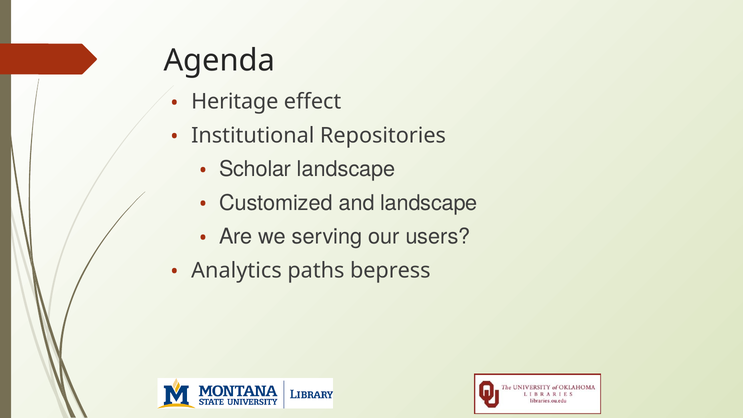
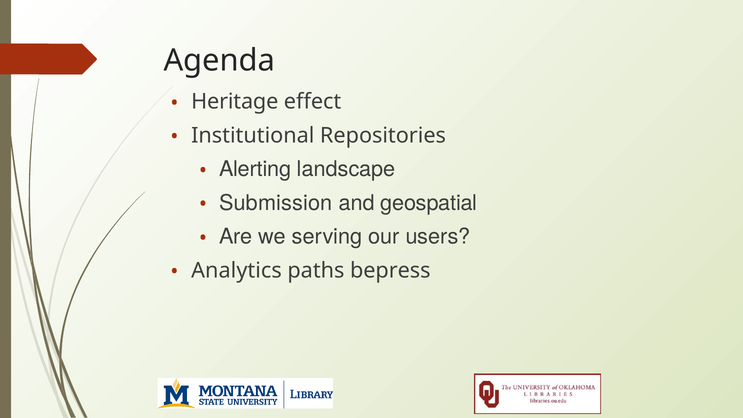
Scholar: Scholar -> Alerting (255, 169)
Customized: Customized -> Submission (276, 203)
and landscape: landscape -> geospatial (429, 203)
